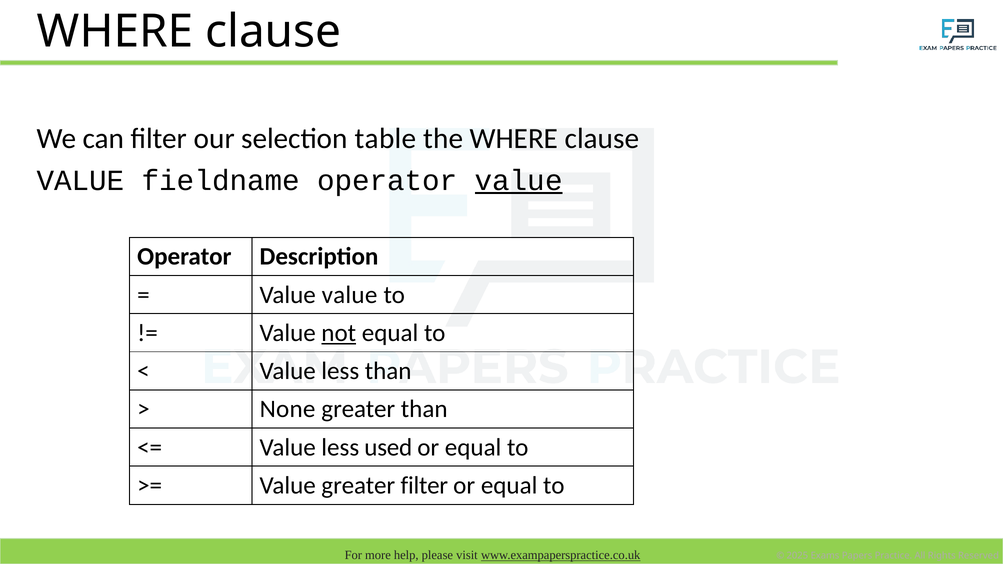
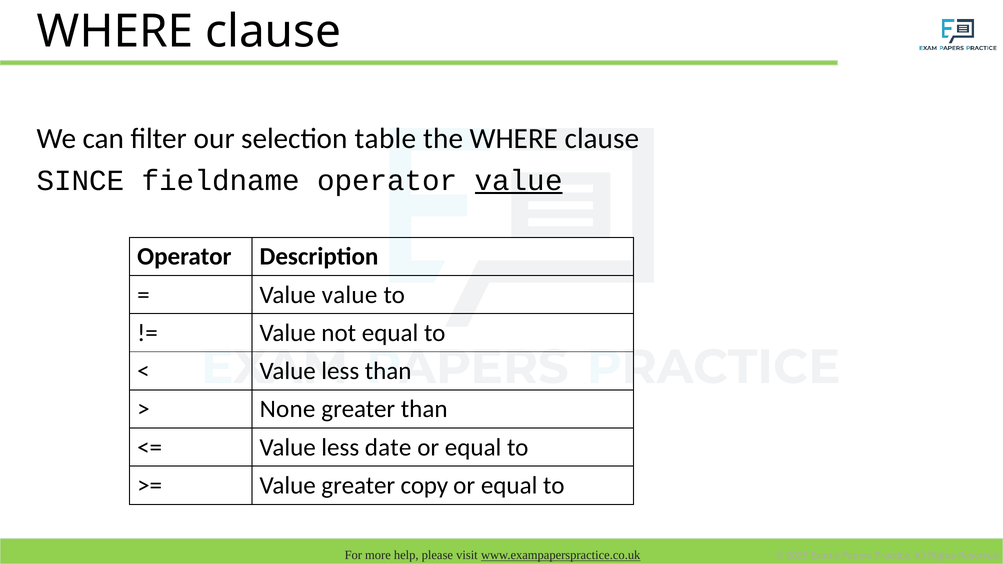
VALUE: VALUE -> SINCE (81, 181)
not underline: present -> none (339, 333)
used: used -> date (388, 447)
greater filter: filter -> copy (424, 486)
